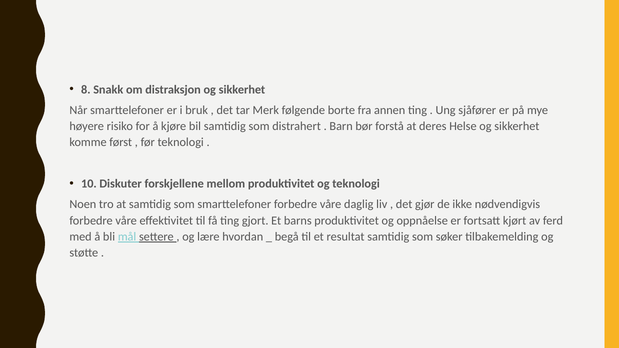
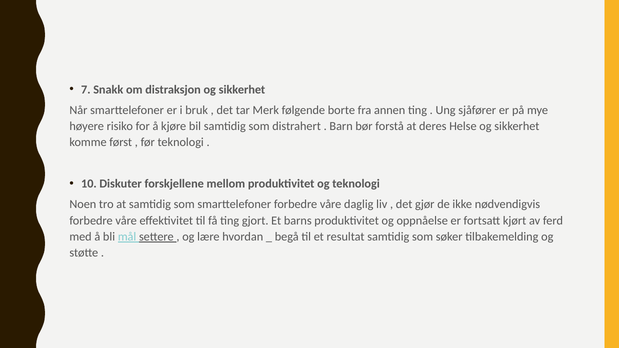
8: 8 -> 7 (86, 90)
